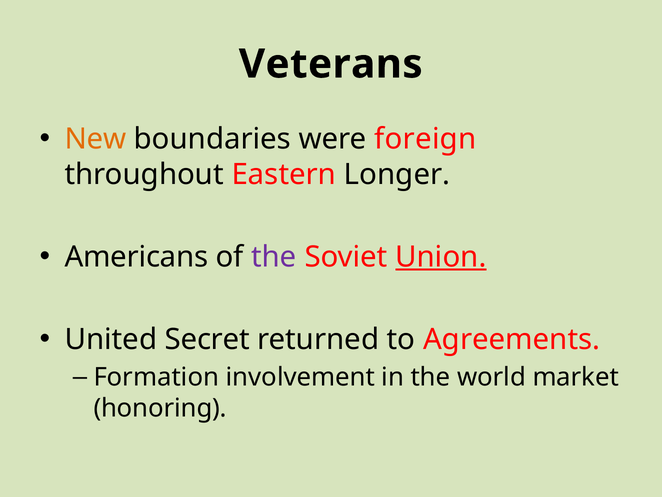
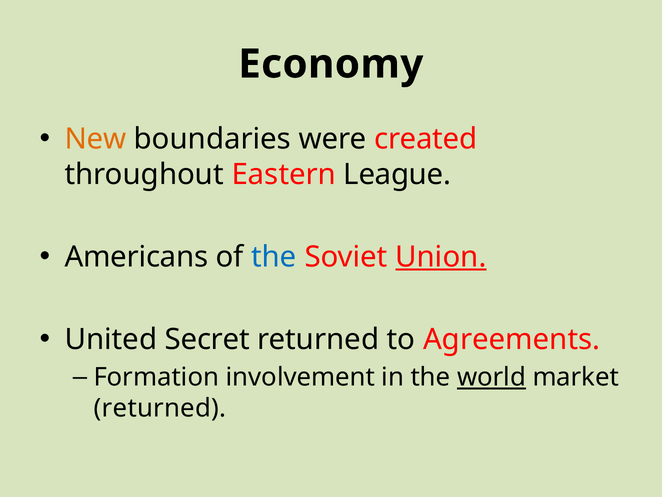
Veterans: Veterans -> Economy (331, 64)
foreign: foreign -> created (426, 139)
Longer: Longer -> League (397, 174)
the colour: purple -> blue (274, 257)
world underline: none -> present (491, 377)
honoring: honoring -> returned (160, 408)
